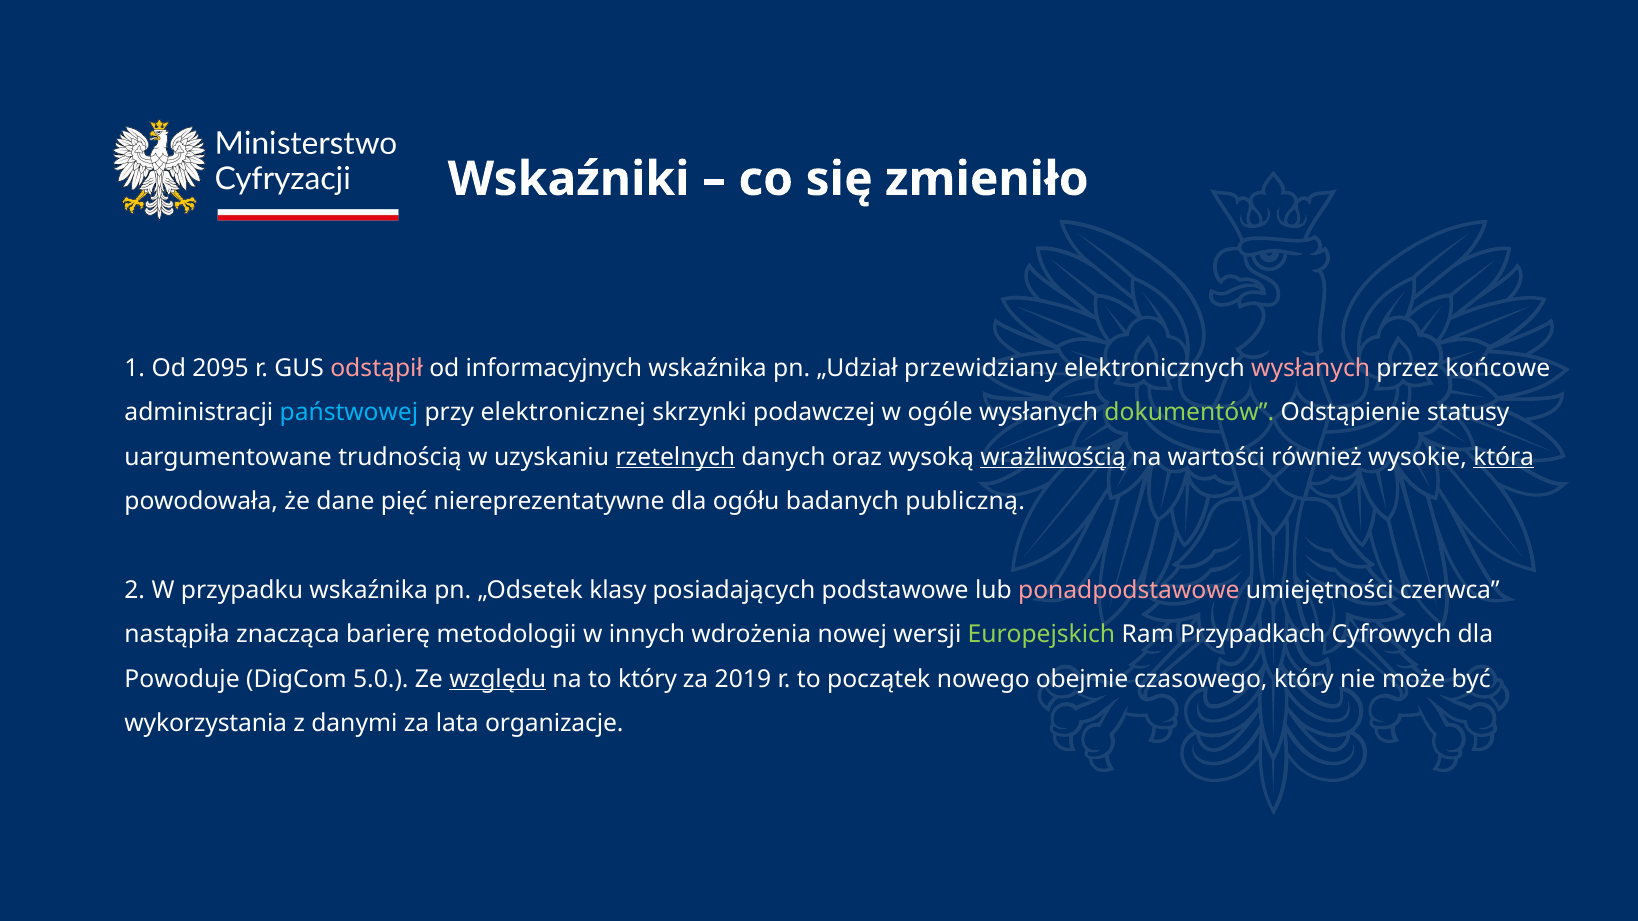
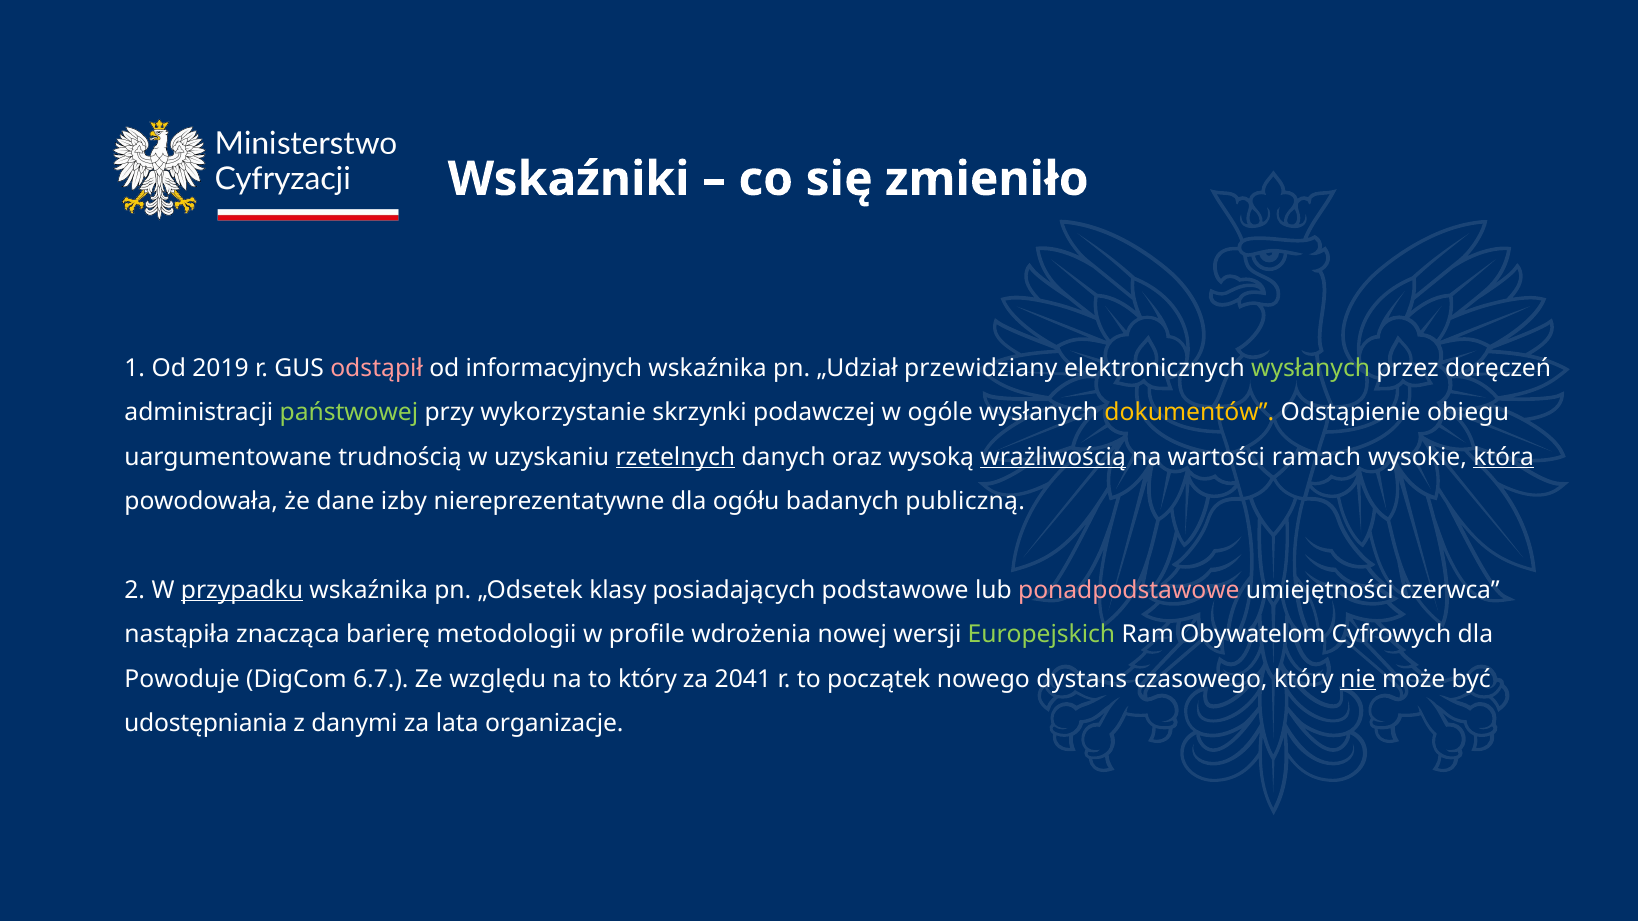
2095: 2095 -> 2019 (221, 368)
wysłanych colour: pink -> light green (1311, 368)
końcowe: końcowe -> doręczeń (1498, 368)
państwowej colour: light blue -> light green (349, 413)
elektronicznej: elektronicznej -> wykorzystanie (563, 413)
dokumentów colour: light green -> yellow (1189, 413)
statusy: statusy -> obiegu (1468, 413)
również: również -> ramach (1316, 457)
pięć: pięć -> izby (404, 502)
przypadku underline: none -> present (242, 590)
innych: innych -> profile (647, 635)
Przypadkach: Przypadkach -> Obywatelom (1253, 635)
5.0: 5.0 -> 6.7 (381, 679)
względu underline: present -> none (498, 679)
2019: 2019 -> 2041 (743, 679)
obejmie: obejmie -> dystans (1082, 679)
nie underline: none -> present (1358, 679)
wykorzystania: wykorzystania -> udostępniania (206, 724)
